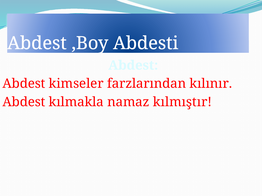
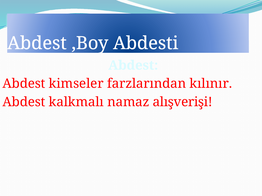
kılmakla: kılmakla -> kalkmalı (76, 102)
kılmıştır: kılmıştır -> alışverişi (183, 102)
